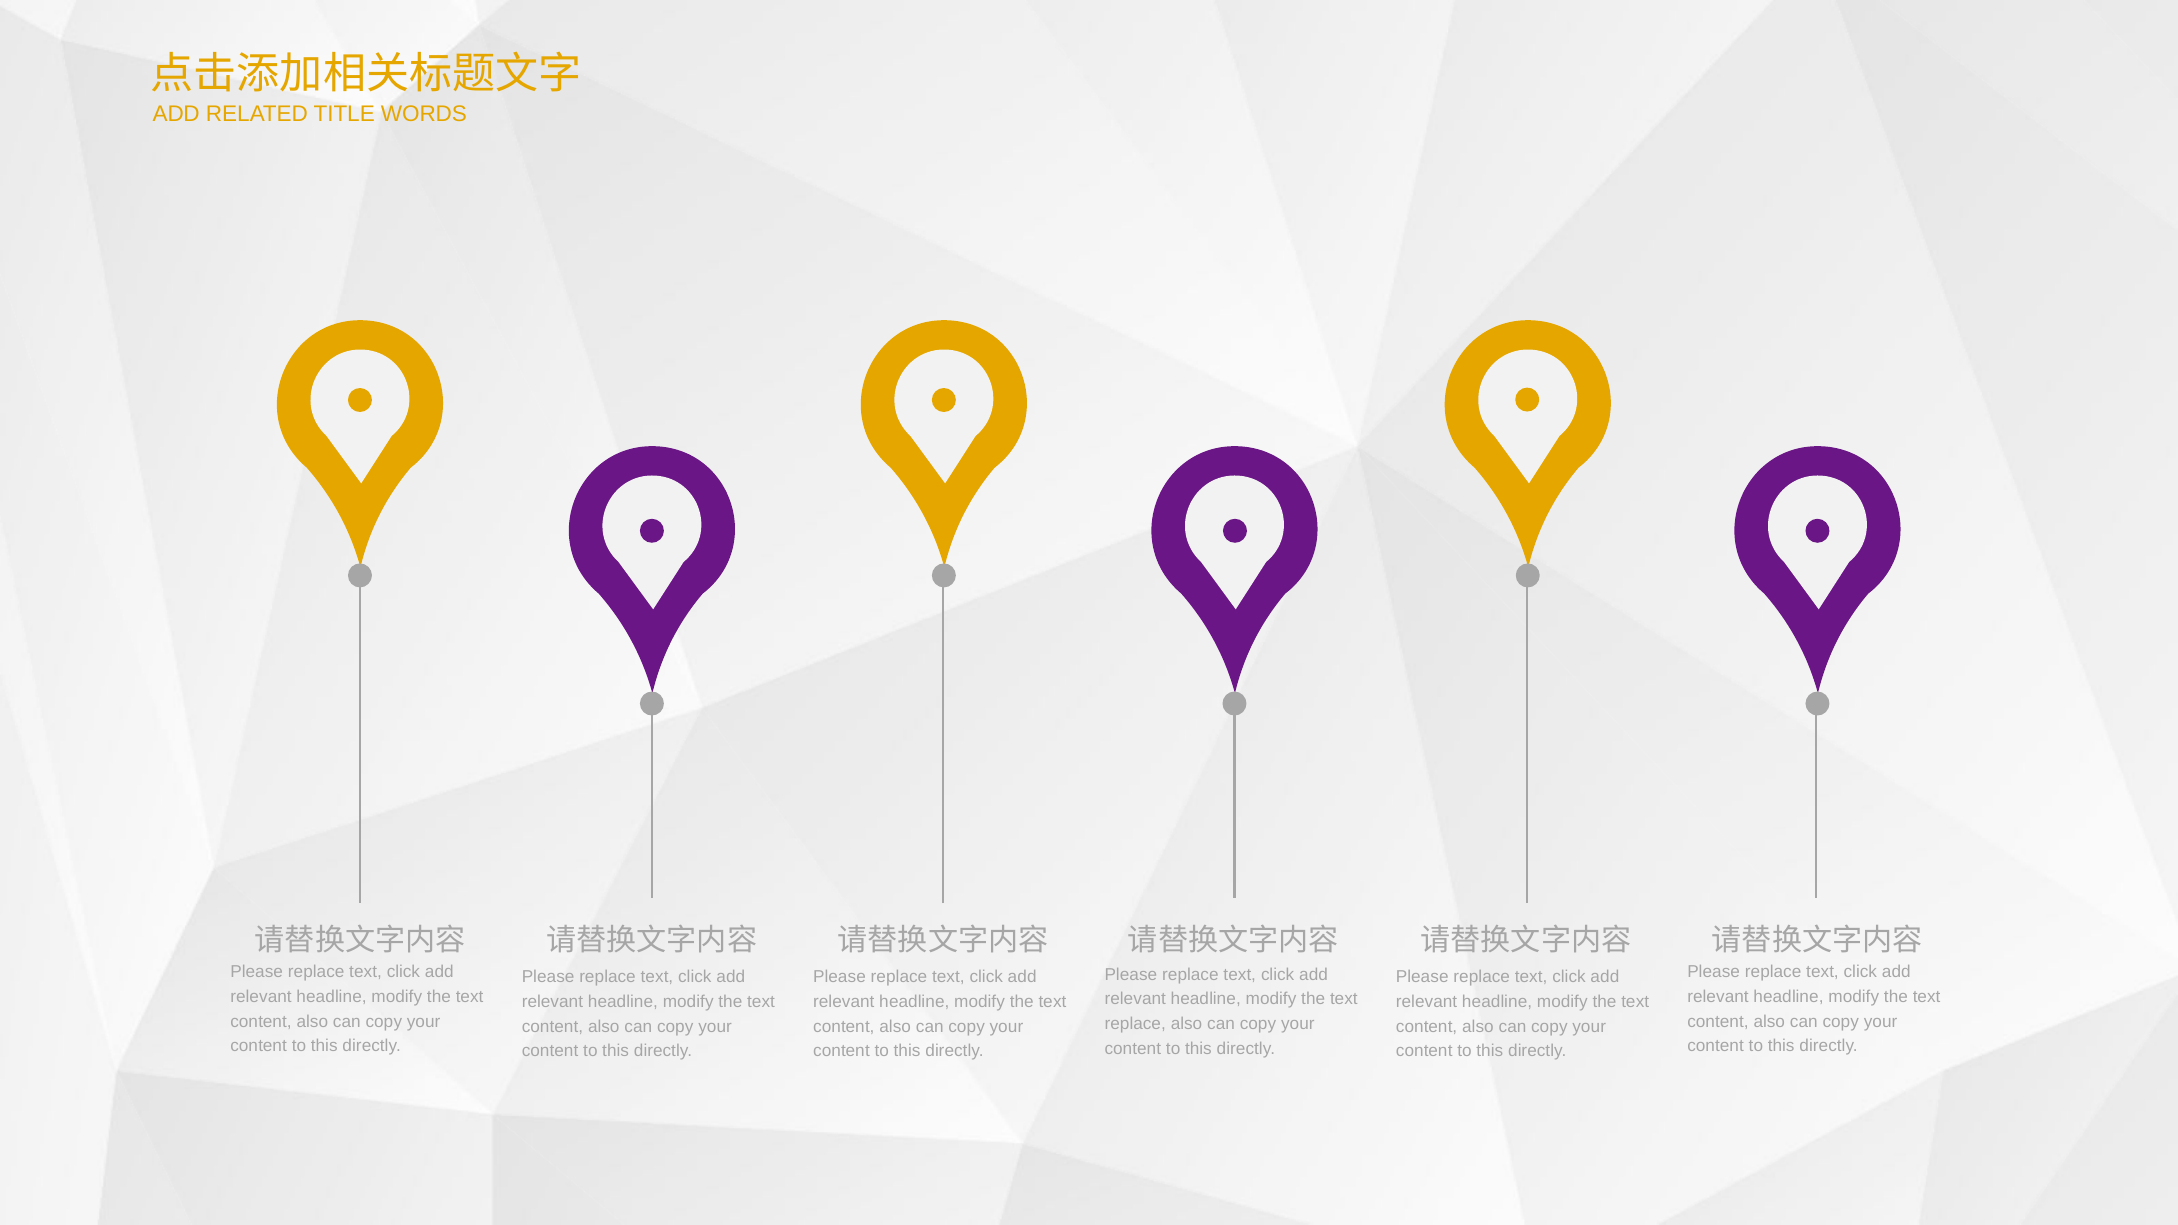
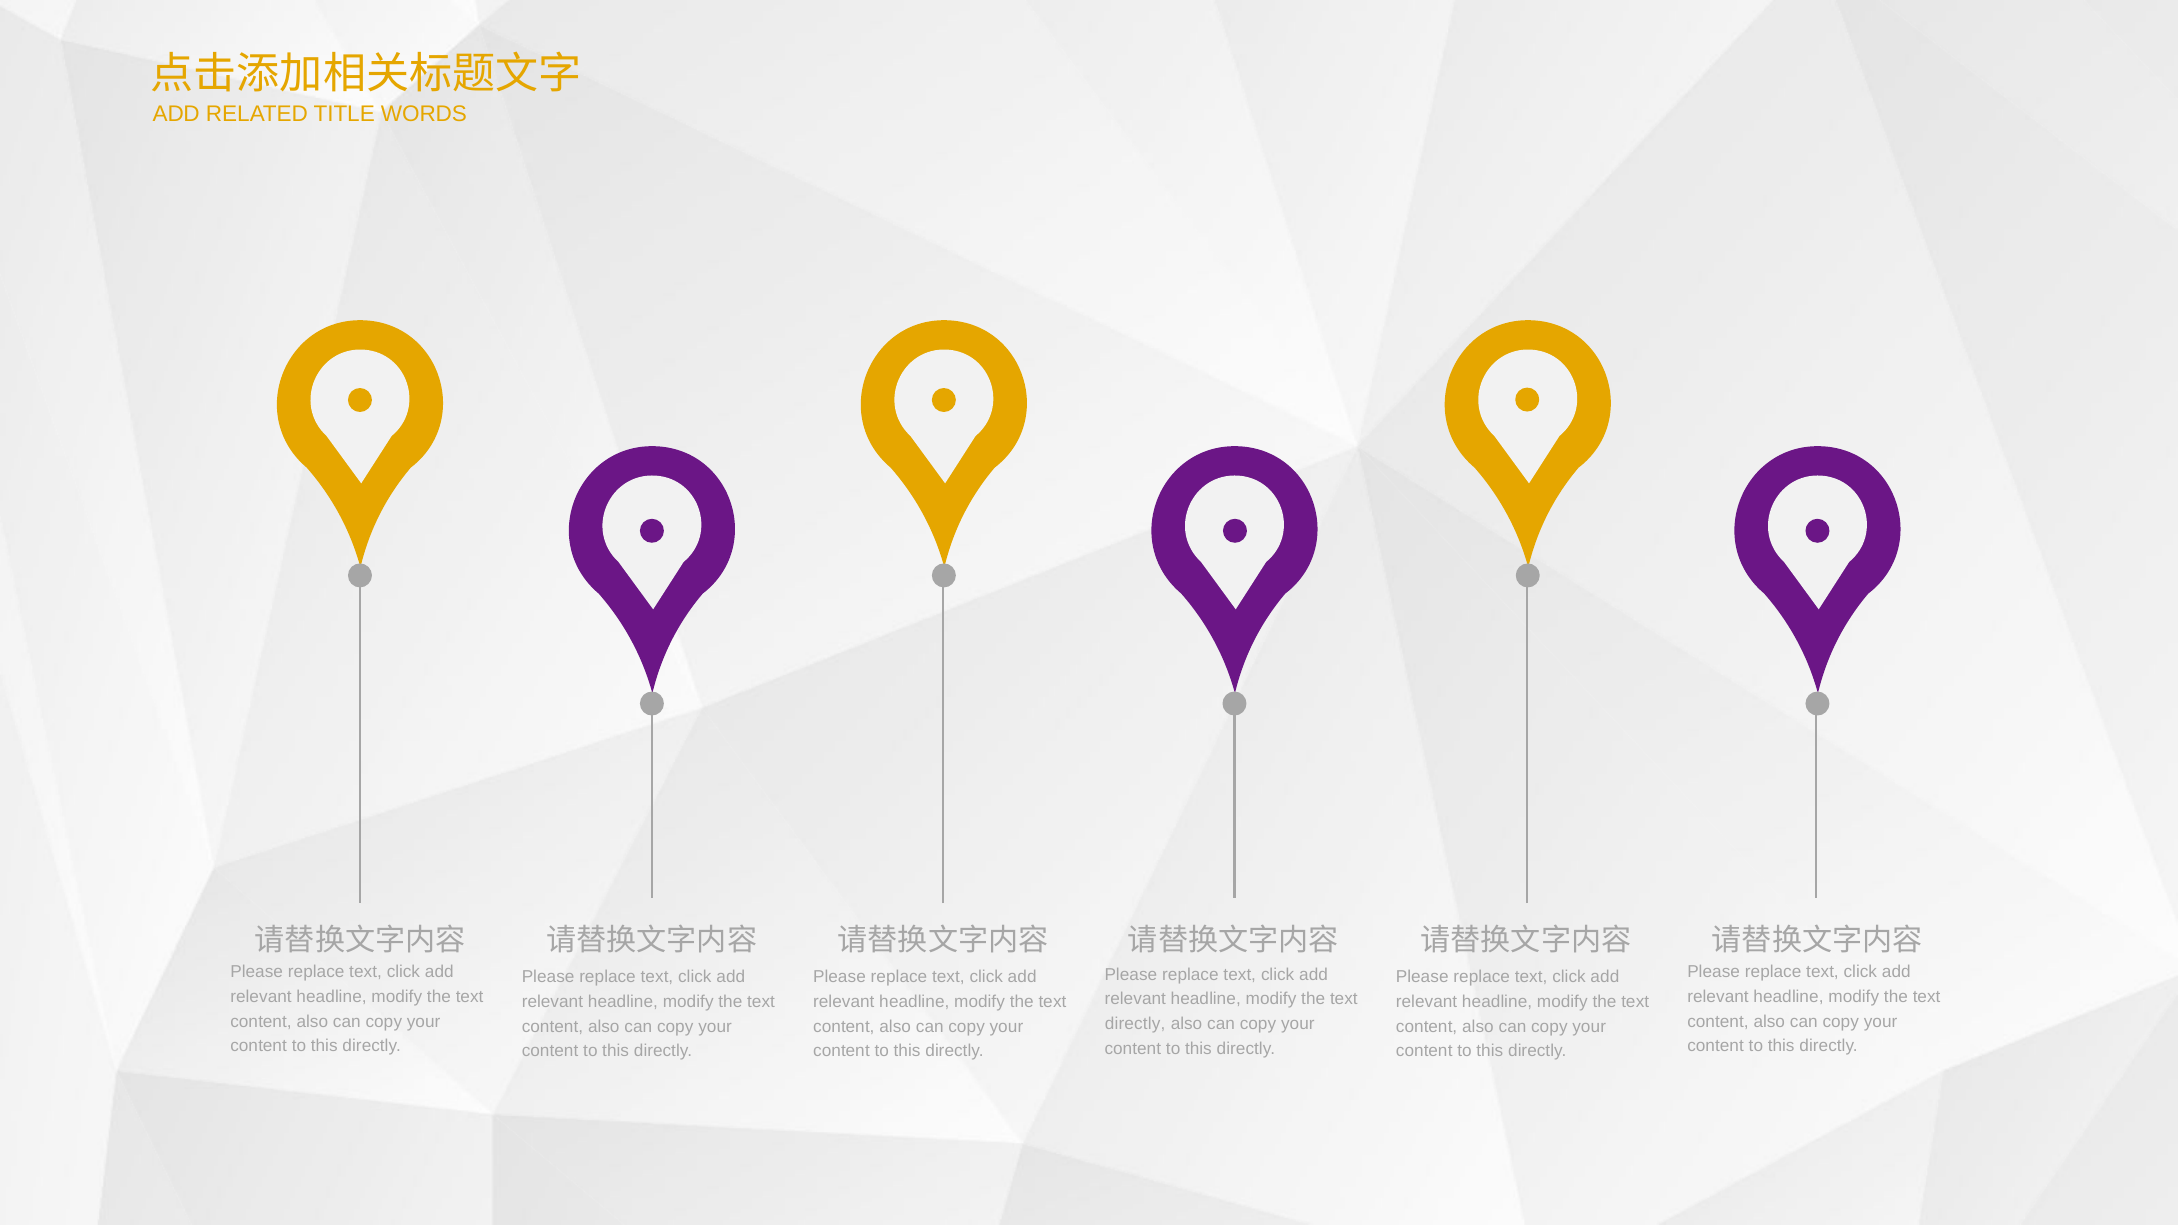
replace: replace -> directly (1135, 1024)
